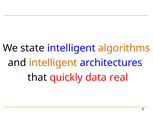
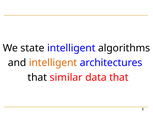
algorithms colour: orange -> black (124, 48)
quickly: quickly -> similar (66, 77)
data real: real -> that (119, 77)
